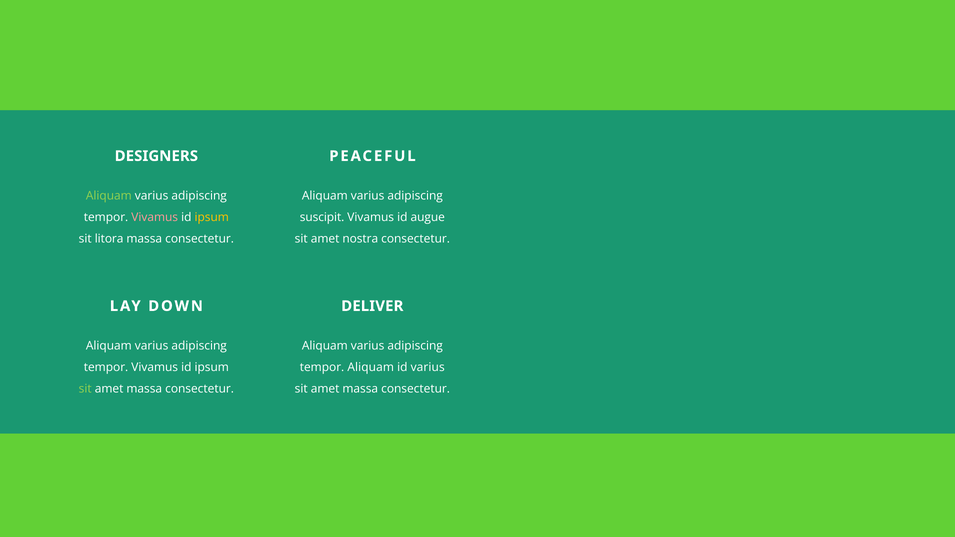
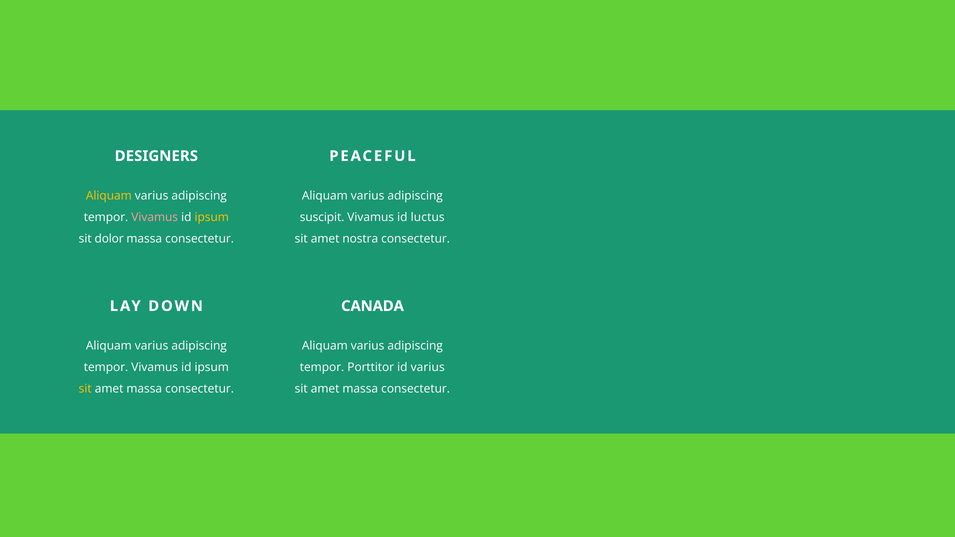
Aliquam colour: light green -> yellow (109, 196)
augue: augue -> luctus (428, 217)
litora: litora -> dolor (109, 239)
DELIVER: DELIVER -> CANADA (372, 306)
tempor Aliquam: Aliquam -> Porttitor (371, 367)
sit colour: light green -> yellow (85, 389)
